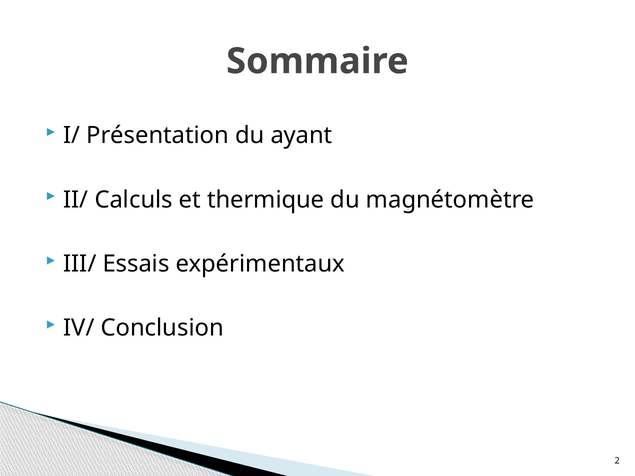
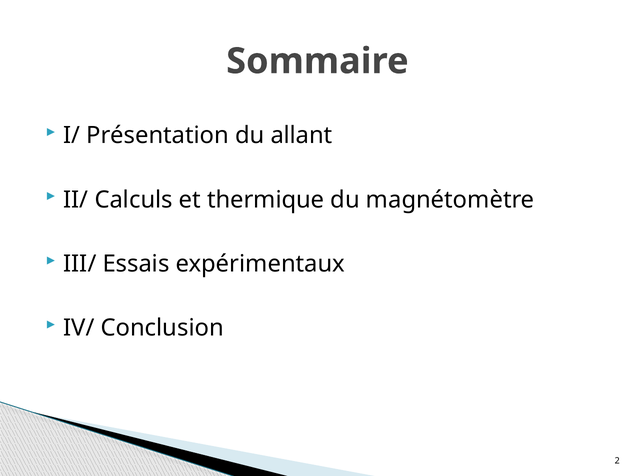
ayant: ayant -> allant (302, 136)
